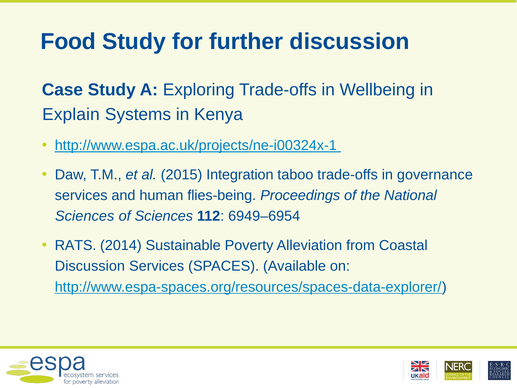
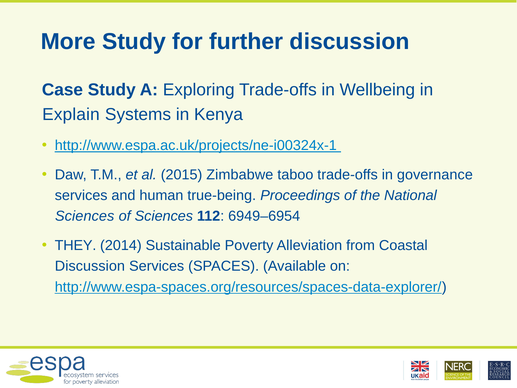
Food: Food -> More (68, 41)
Integration: Integration -> Zimbabwe (240, 175)
flies-being: flies-being -> true-being (222, 195)
RATS: RATS -> THEY (76, 245)
